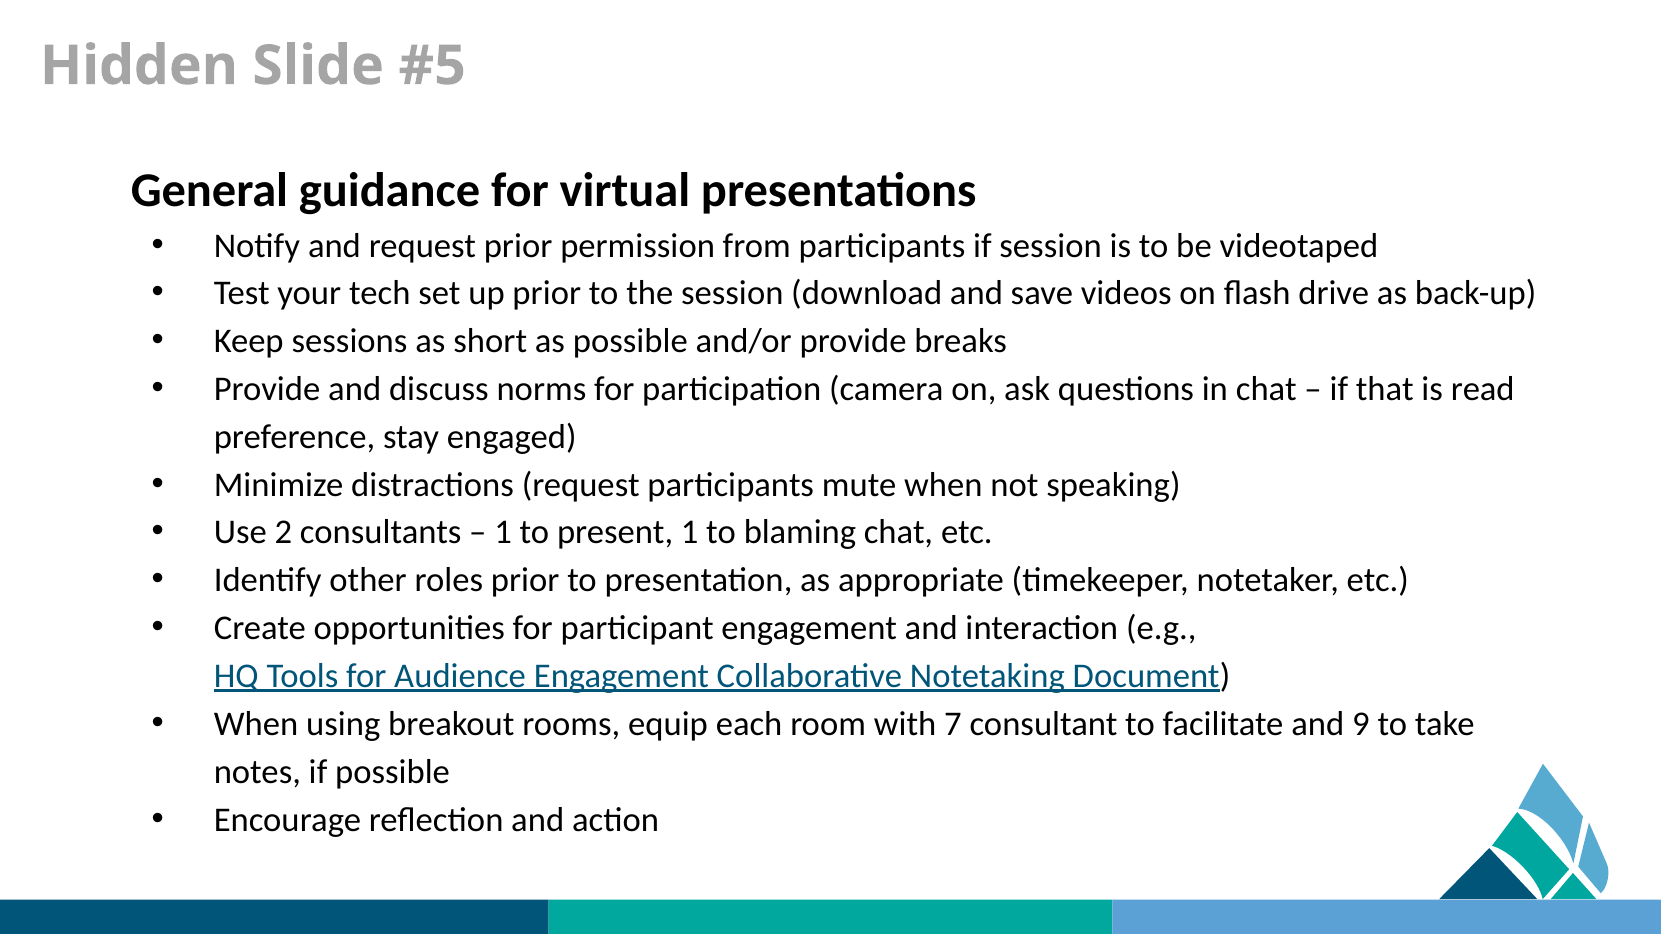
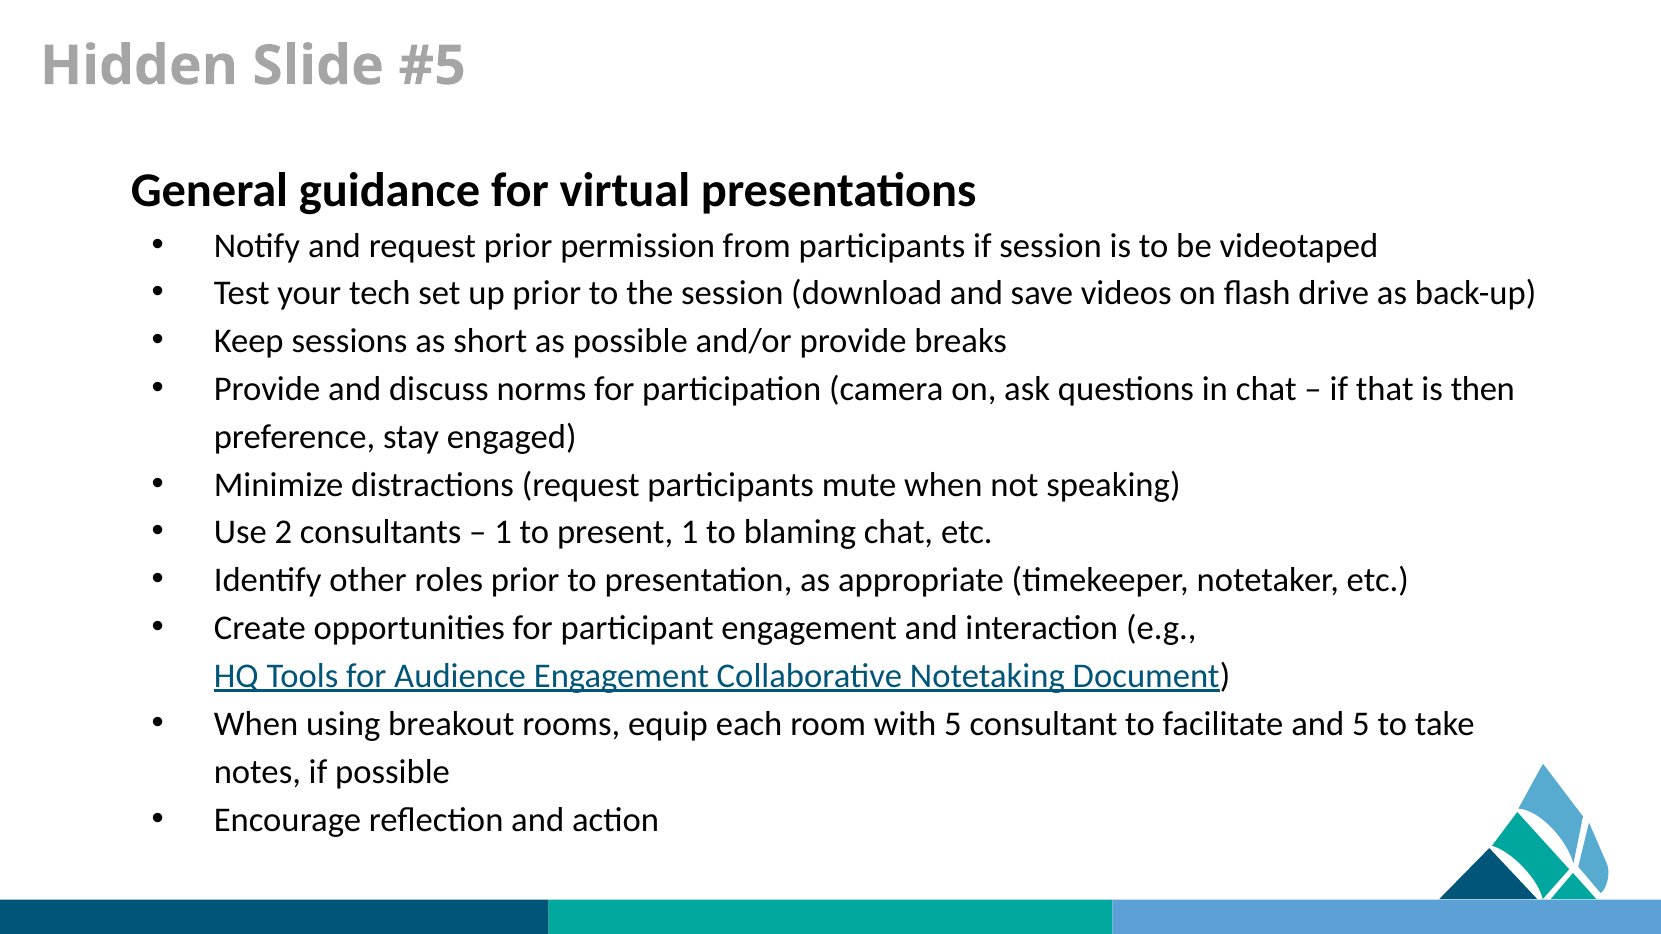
read: read -> then (1483, 389)
with 7: 7 -> 5 (953, 725)
and 9: 9 -> 5 (1361, 725)
